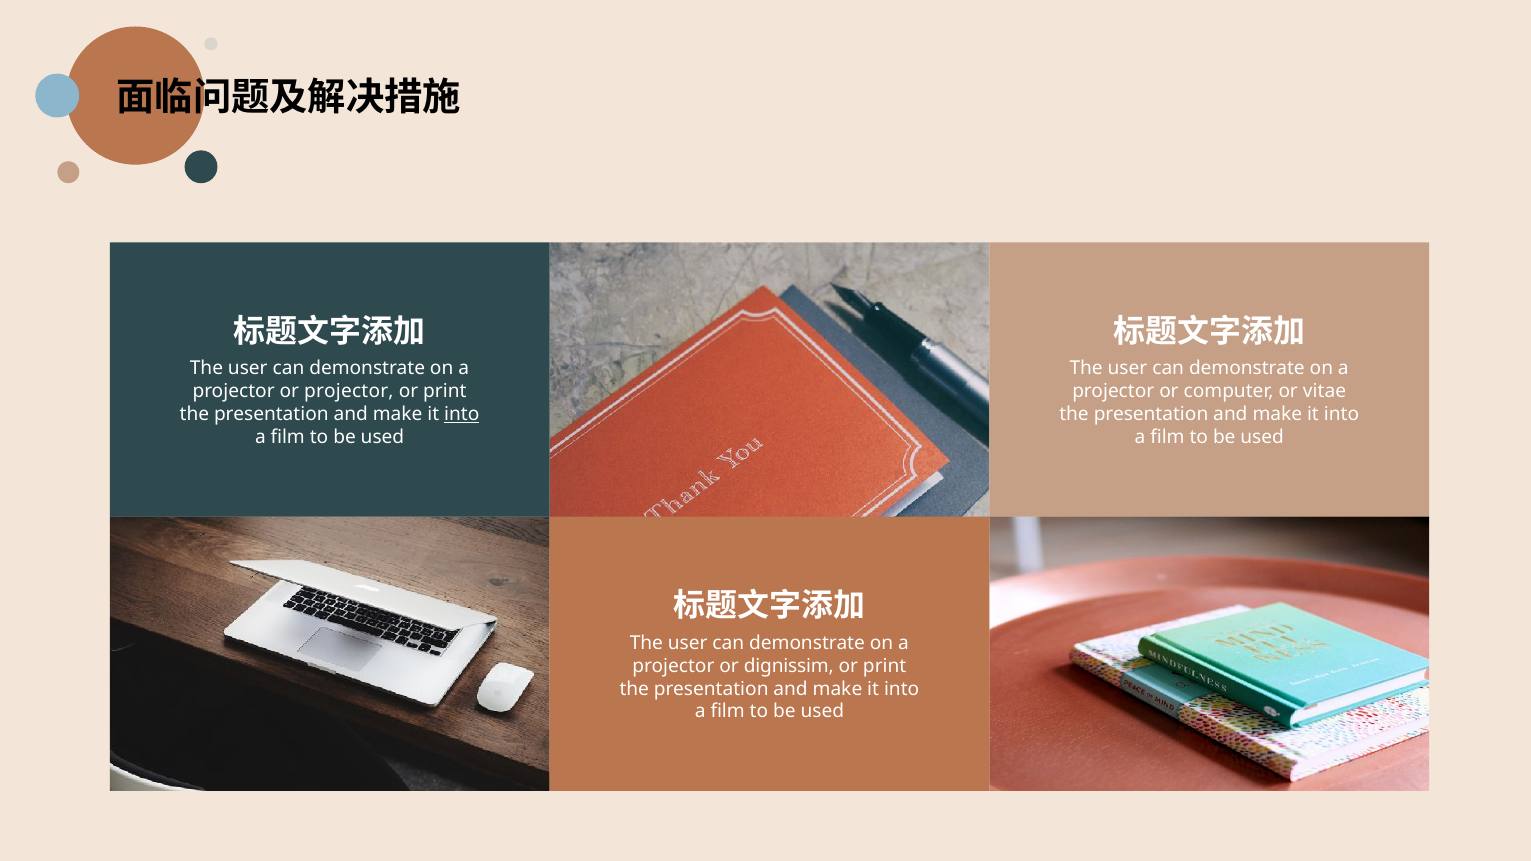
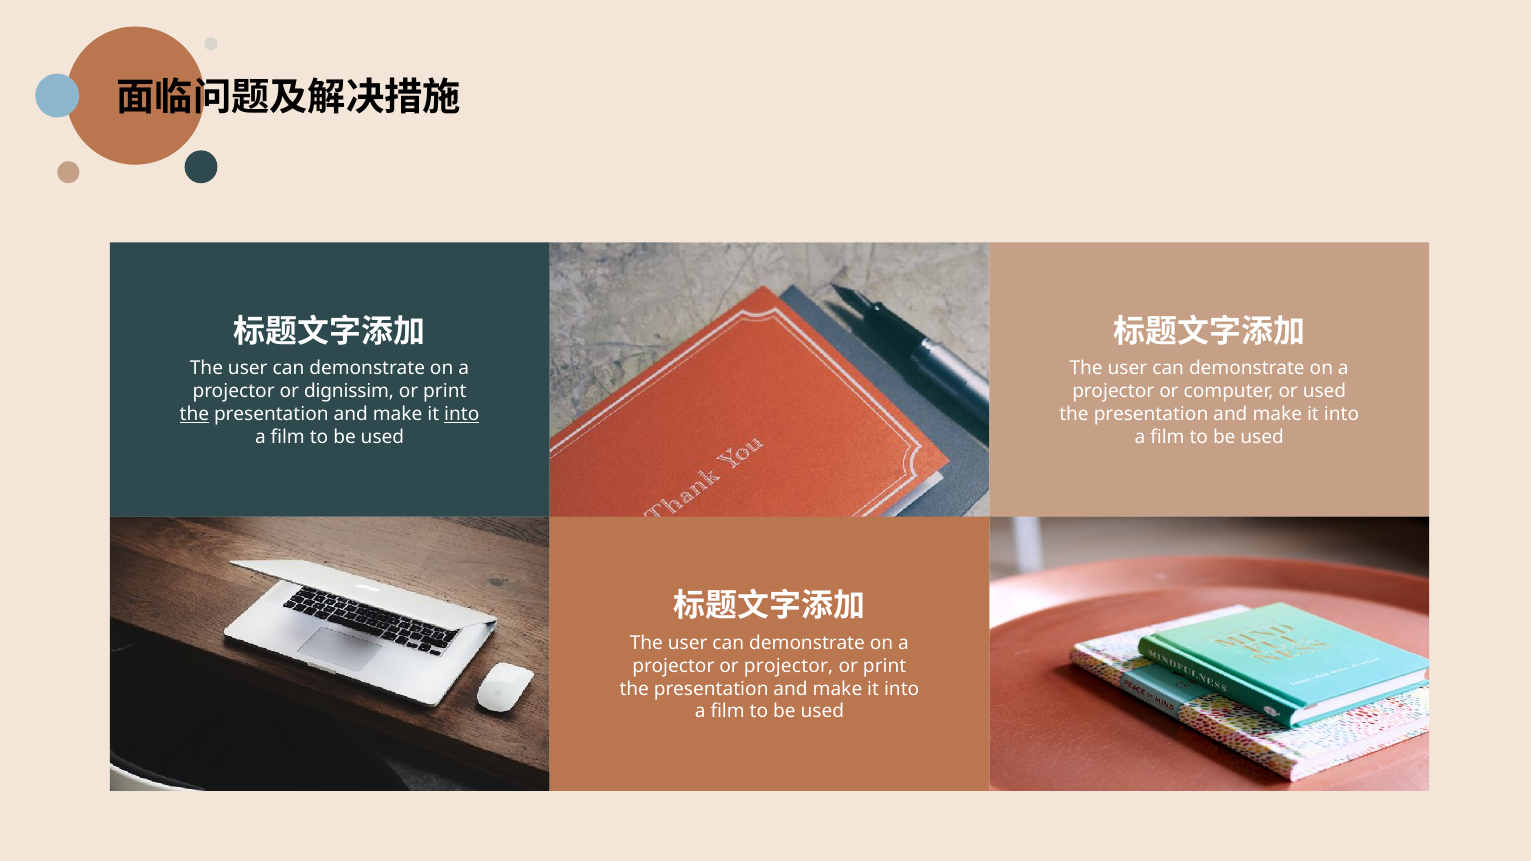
or projector: projector -> dignissim (349, 392)
or vitae: vitae -> used (1324, 392)
the underline: none -> present (194, 415)
or dignissim: dignissim -> projector (789, 666)
